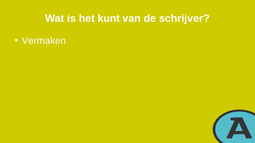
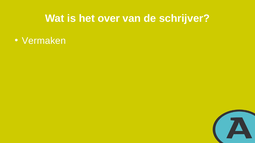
kunt: kunt -> over (109, 18)
